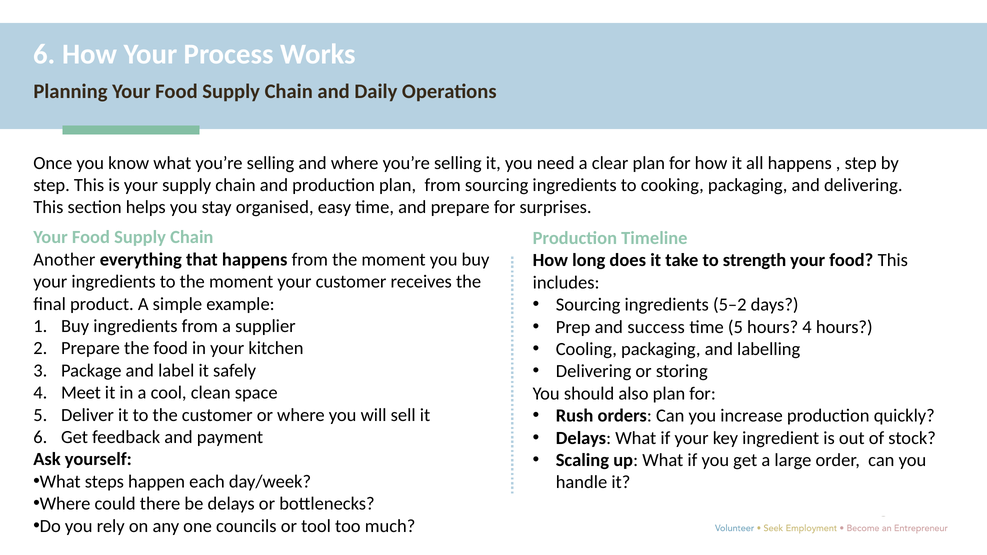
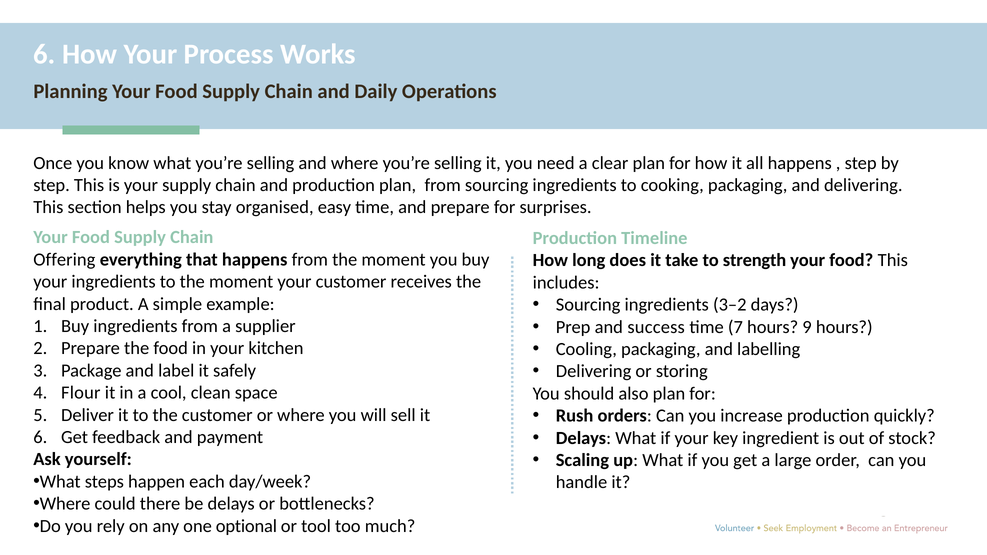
Another: Another -> Offering (64, 260)
5–2: 5–2 -> 3–2 (730, 305)
time 5: 5 -> 7 (735, 327)
hours 4: 4 -> 9 (807, 327)
Meet: Meet -> Flour (81, 393)
councils: councils -> optional (246, 526)
